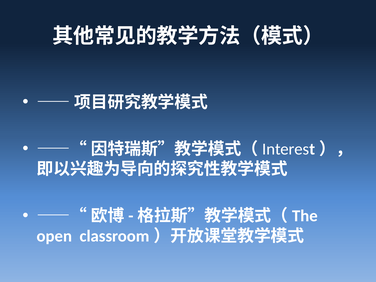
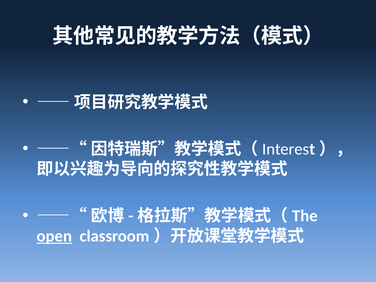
open underline: none -> present (54, 236)
